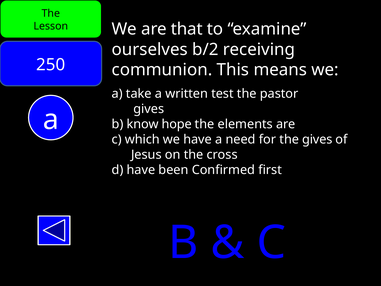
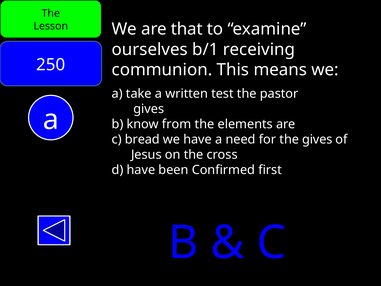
b/2: b/2 -> b/1 (205, 49)
hope: hope -> from (177, 124)
which: which -> bread (142, 139)
